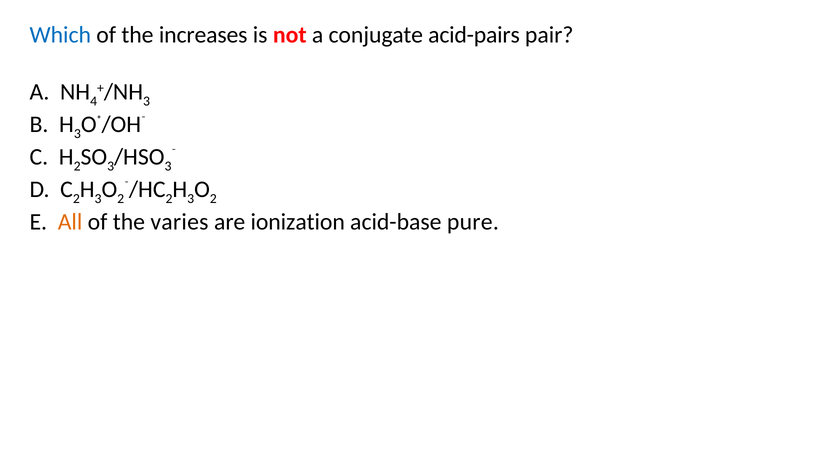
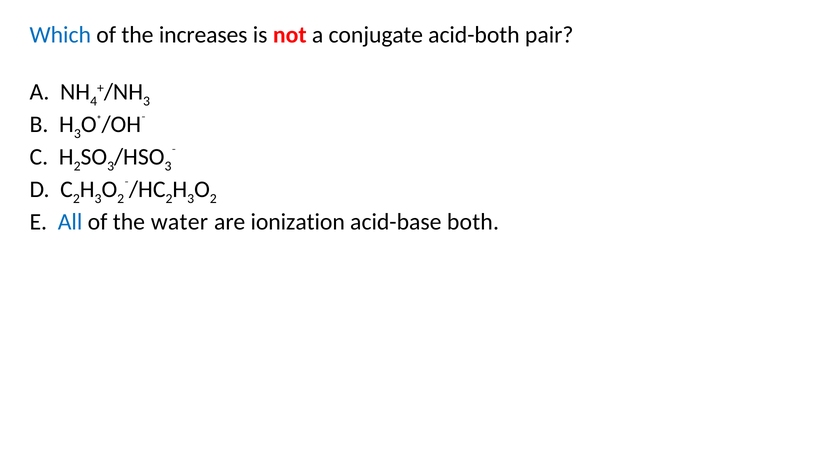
acid-pairs: acid-pairs -> acid-both (474, 35)
All colour: orange -> blue (70, 222)
varies: varies -> water (179, 222)
pure: pure -> both (473, 222)
